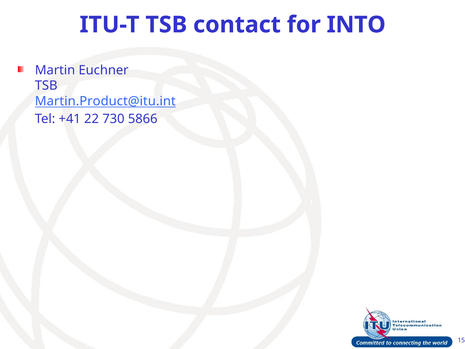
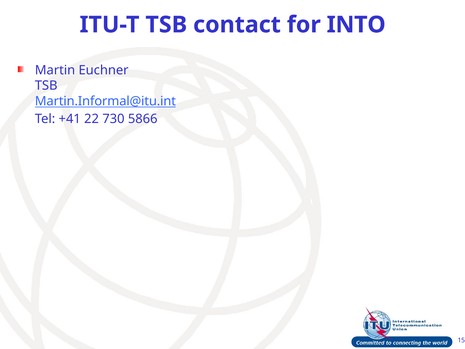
Martin.Product@itu.int: Martin.Product@itu.int -> Martin.Informal@itu.int (105, 101)
